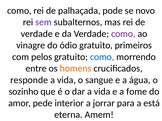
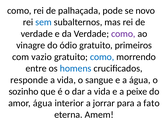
sem colour: purple -> blue (44, 22)
pelos: pelos -> vazio (42, 57)
homens colour: orange -> blue (76, 69)
fome: fome -> peixe (137, 92)
amor pede: pede -> água (43, 103)
está: está -> fato (152, 103)
